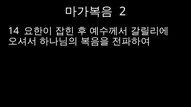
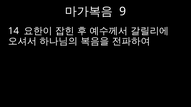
2: 2 -> 9 (123, 12)
